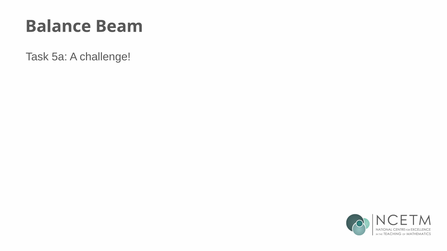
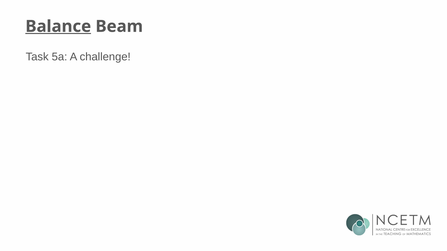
Balance underline: none -> present (58, 26)
